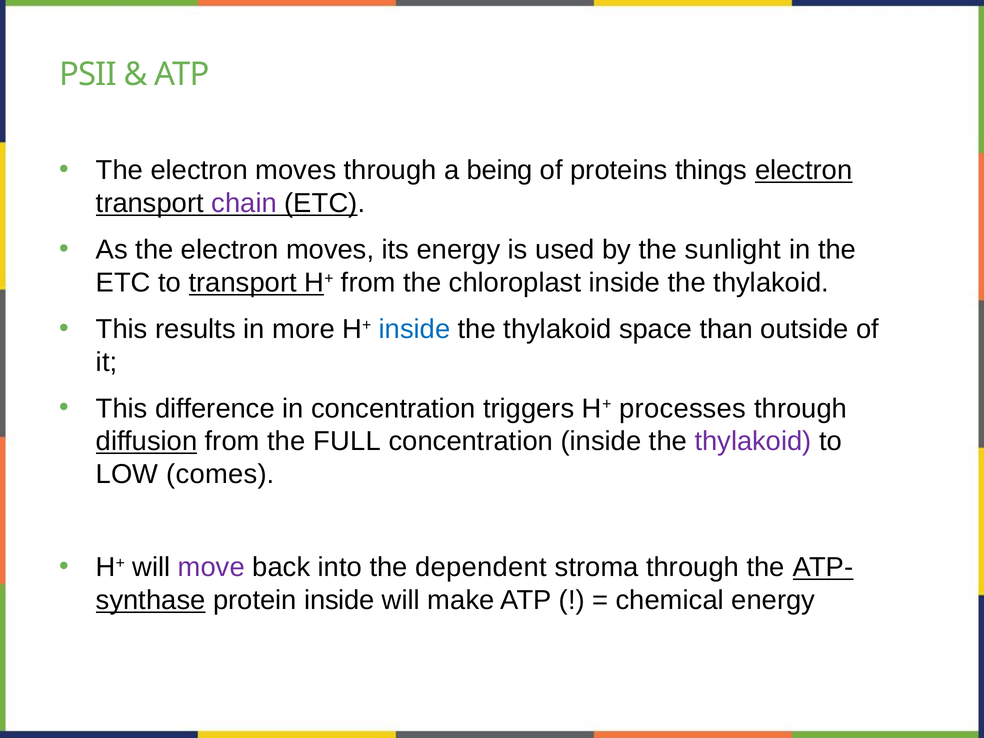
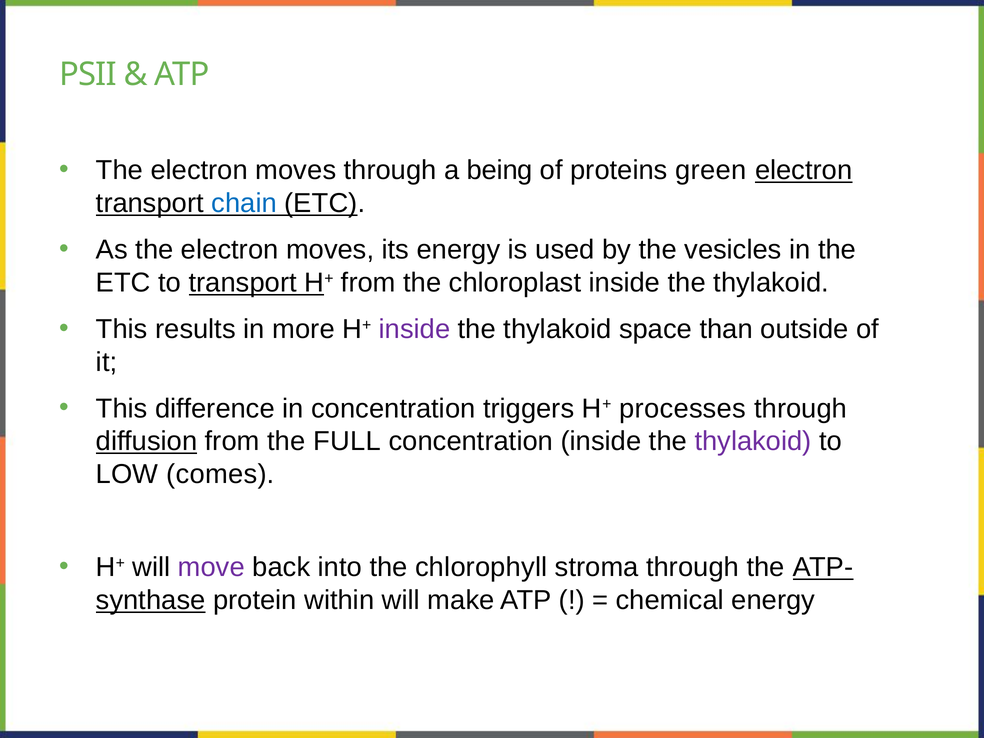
things: things -> green (711, 170)
chain colour: purple -> blue (244, 203)
sunlight: sunlight -> vesicles (733, 250)
inside colour: blue -> purple (415, 329)
dependent: dependent -> chlorophyll (481, 567)
protein inside: inside -> within (339, 600)
